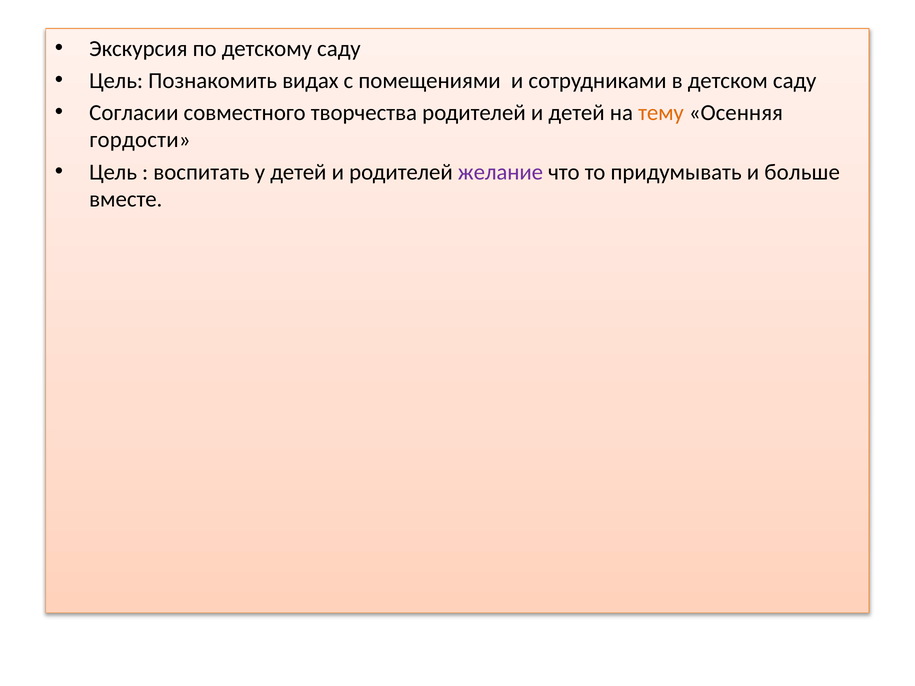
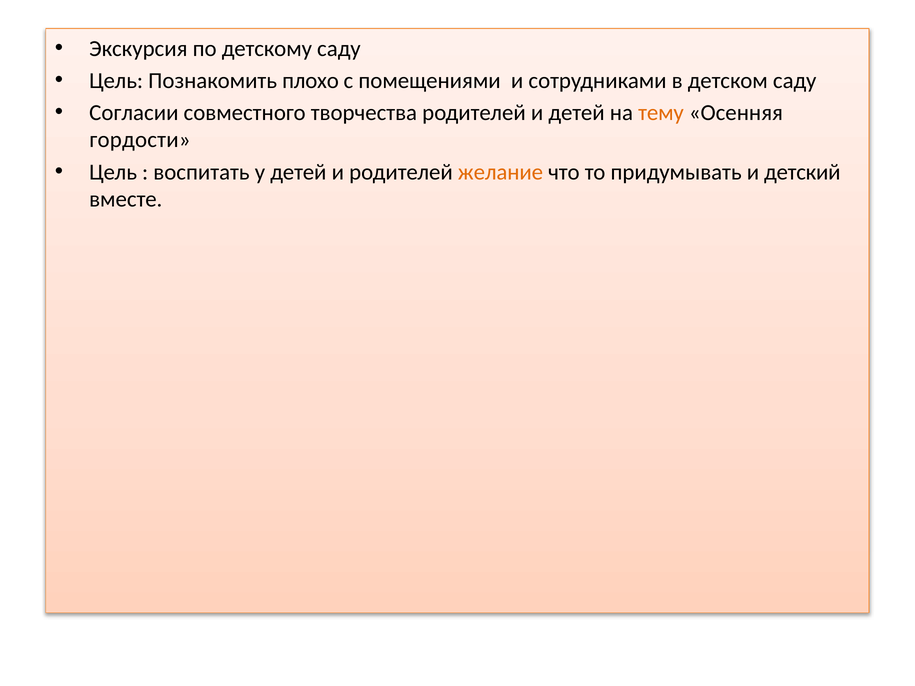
видах: видах -> плохо (310, 81)
желание colour: purple -> orange (501, 172)
больше: больше -> детский (802, 172)
